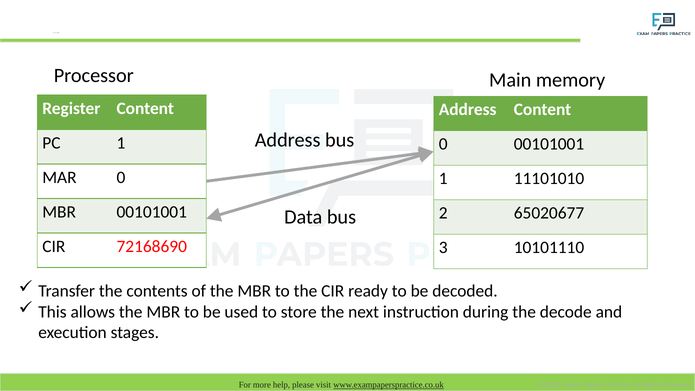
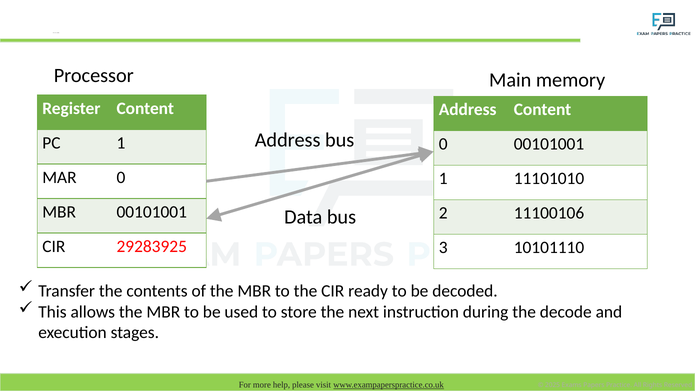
65020677: 65020677 -> 11100106 (549, 213)
72168690: 72168690 -> 29283925 (152, 246)
